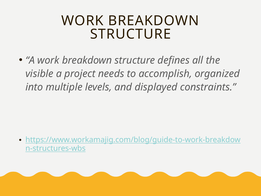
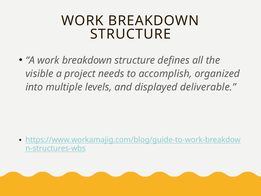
constraints: constraints -> deliverable (208, 87)
